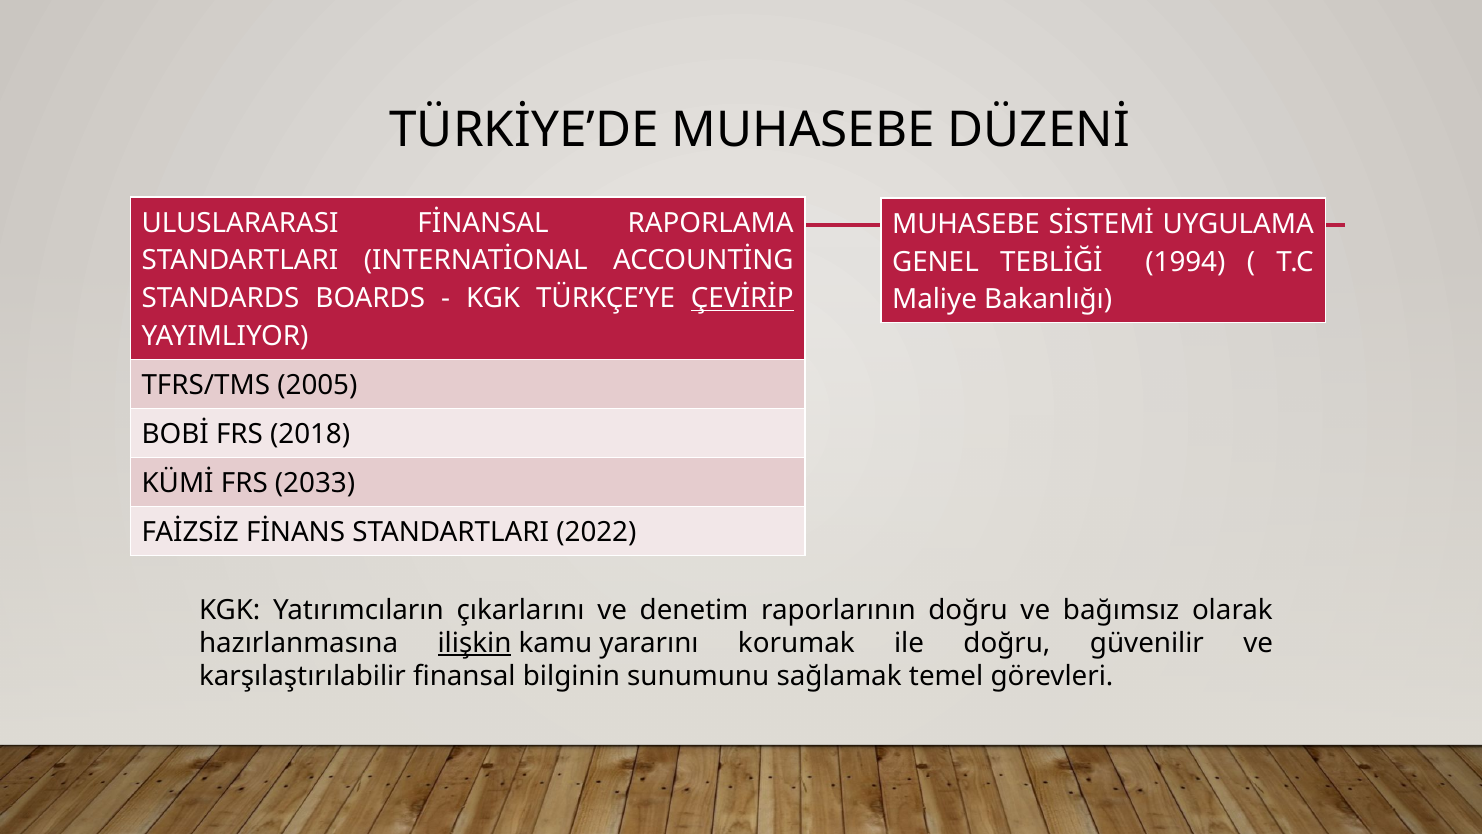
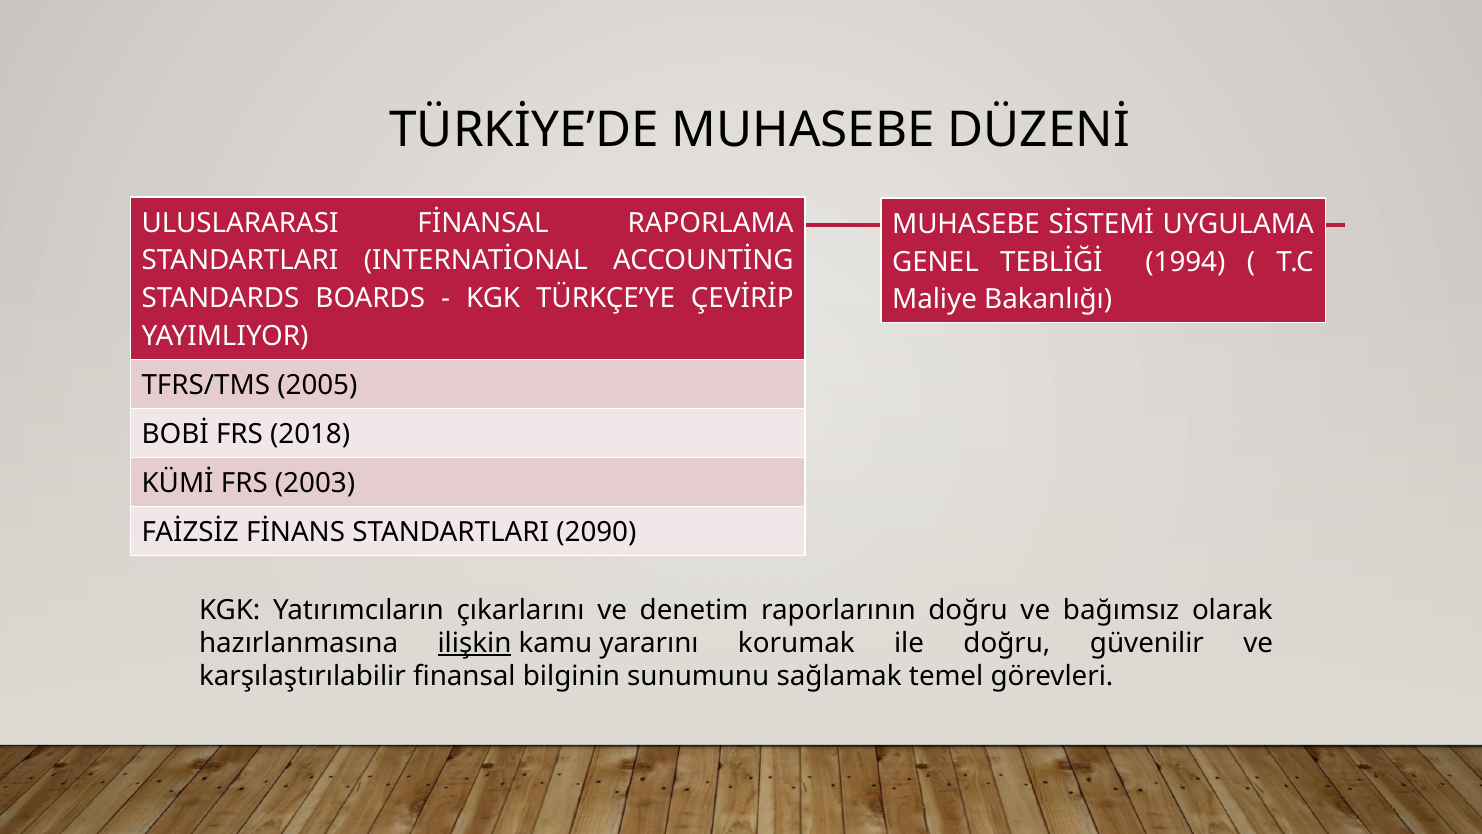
ÇEVİRİP underline: present -> none (742, 298)
2033: 2033 -> 2003 (315, 483)
2022: 2022 -> 2090 (596, 532)
